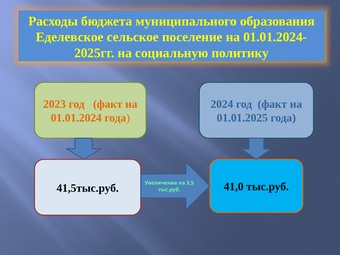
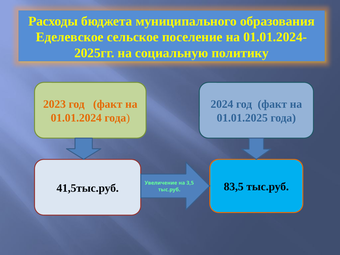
41,0: 41,0 -> 83,5 (234, 187)
